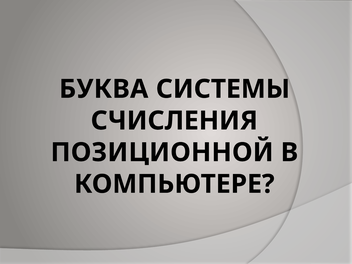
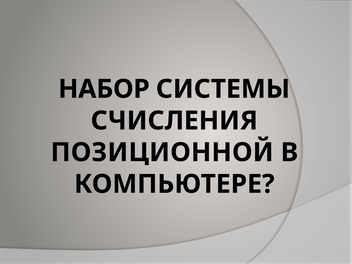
БУКВА: БУКВА -> НАБОР (104, 89)
